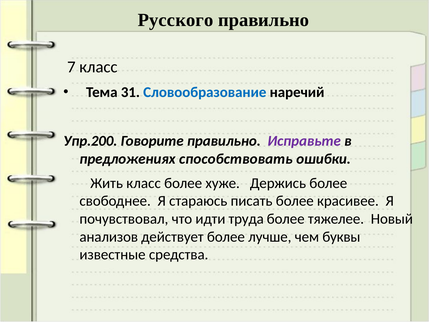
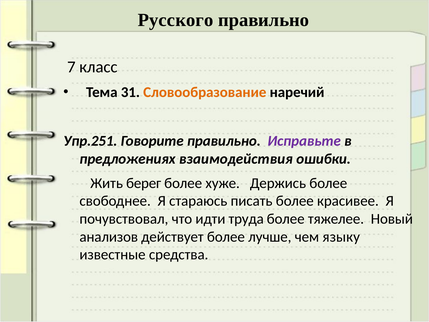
Словообразование colour: blue -> orange (205, 92)
Упр.200: Упр.200 -> Упр.251 (90, 141)
способствовать: способствовать -> взаимодействия (236, 159)
Жить класс: класс -> берег (144, 183)
буквы: буквы -> языку (341, 237)
